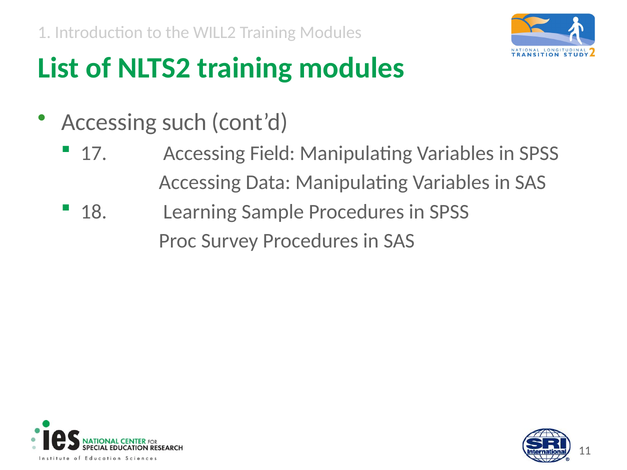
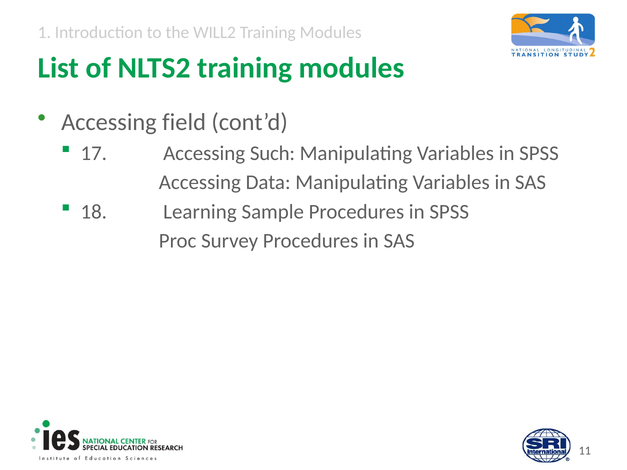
such: such -> field (184, 122)
Field: Field -> Such (272, 153)
